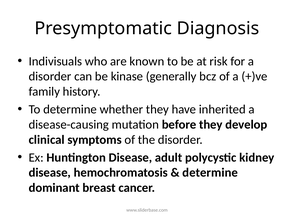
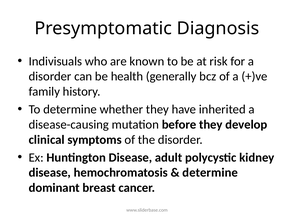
kinase: kinase -> health (127, 77)
